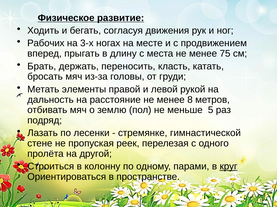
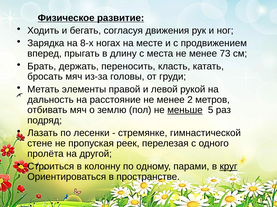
Рабочих: Рабочих -> Зарядка (46, 43)
3-х: 3-х -> 8-х (87, 43)
75: 75 -> 73 (225, 54)
8: 8 -> 2 (190, 100)
меньше underline: none -> present (185, 110)
